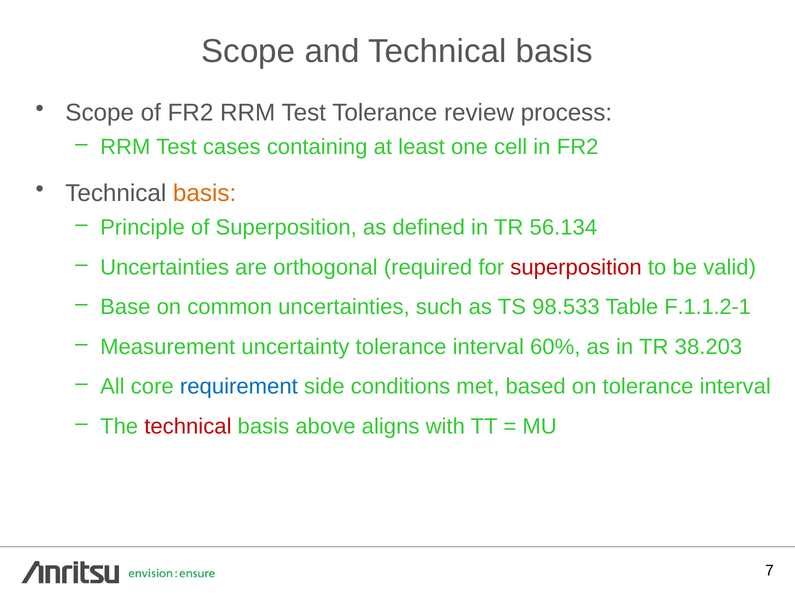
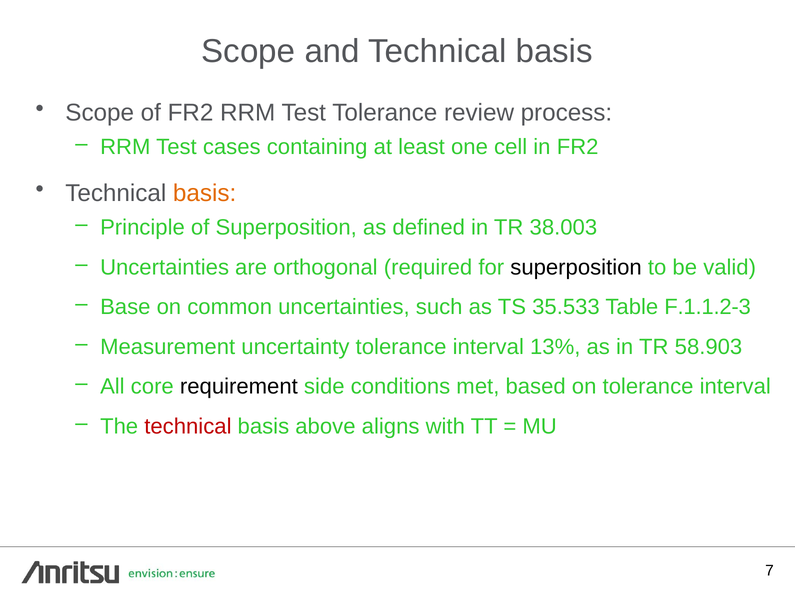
56.134: 56.134 -> 38.003 (563, 228)
superposition colour: red -> black (576, 267)
98.533: 98.533 -> 35.533 (566, 307)
F.1.1.2-1: F.1.1.2-1 -> F.1.1.2-3 (708, 307)
60%: 60% -> 13% (555, 347)
38.203: 38.203 -> 58.903 (708, 347)
requirement colour: blue -> black (239, 387)
